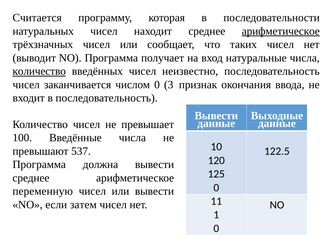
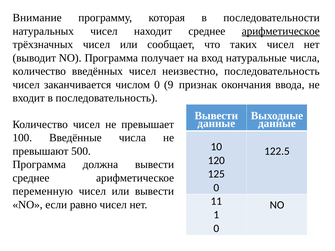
Считается: Считается -> Внимание (37, 18)
количество underline: present -> none (39, 71)
3: 3 -> 9 (169, 85)
537: 537 -> 500 (81, 151)
затем: затем -> равно (83, 205)
